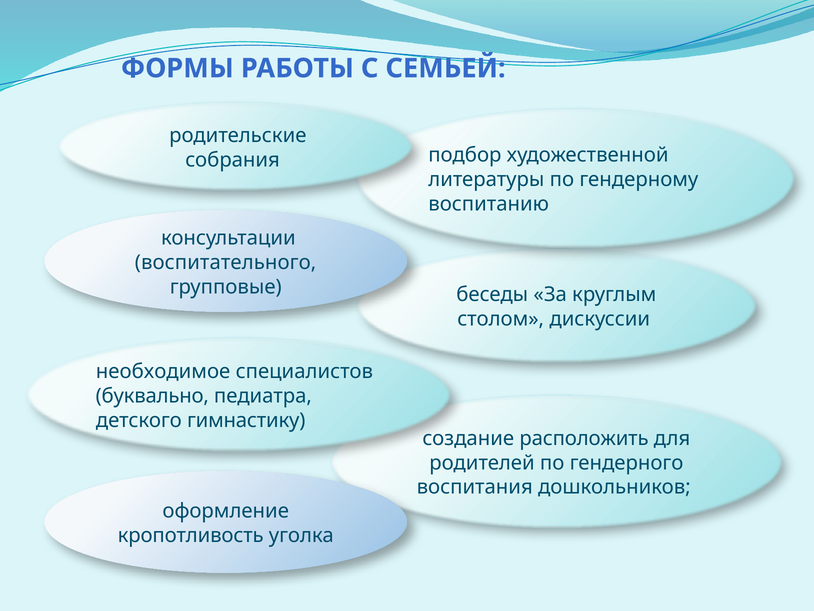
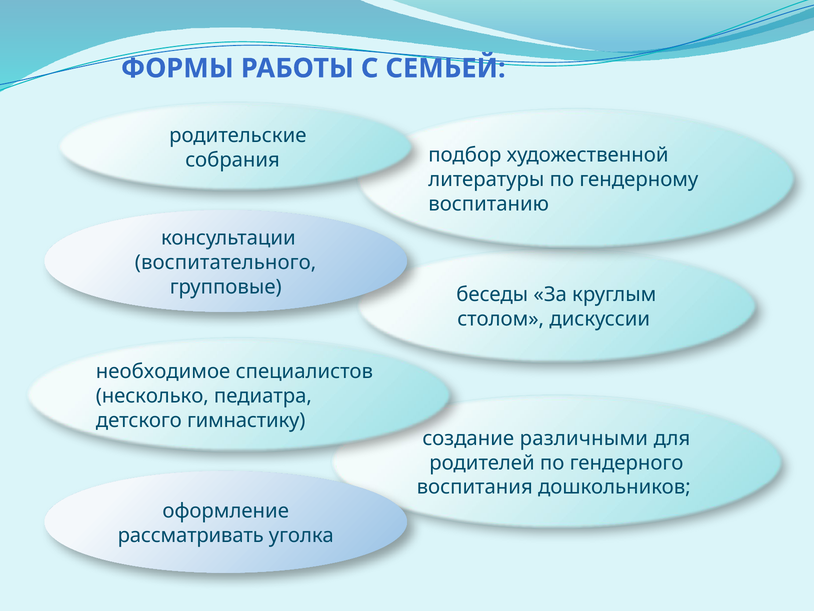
буквально: буквально -> несколько (152, 396)
расположить: расположить -> различными (584, 438)
кропотливость: кропотливость -> рассматривать (191, 535)
